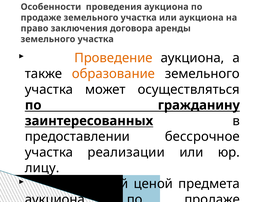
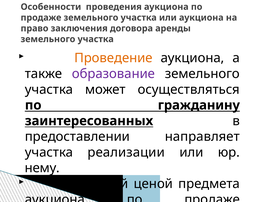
образование colour: orange -> purple (113, 74)
бессрочное: бессрочное -> направляет (202, 136)
лицу: лицу -> нему (42, 168)
